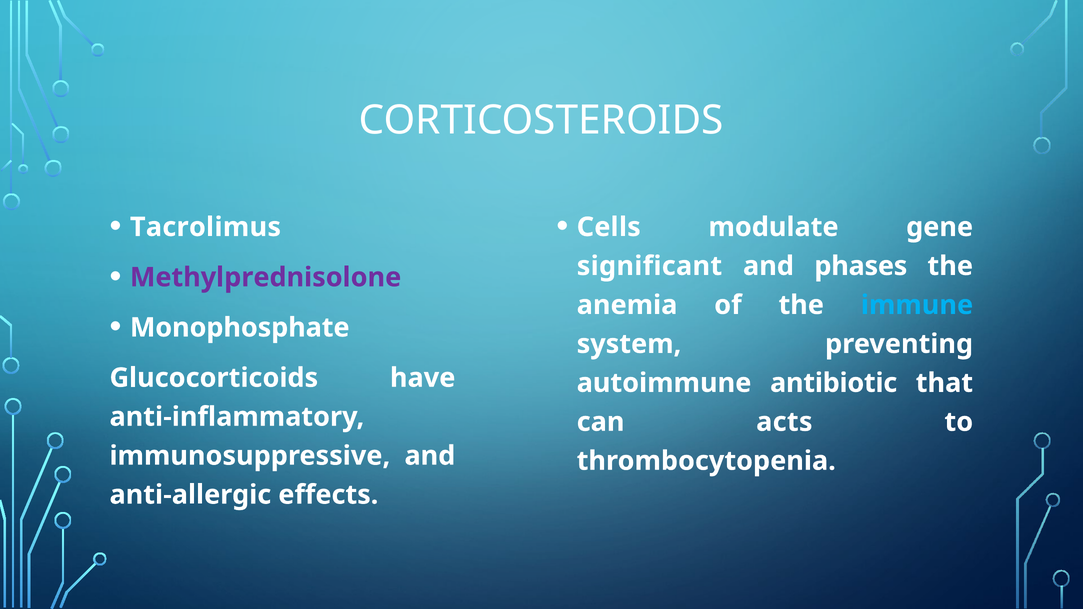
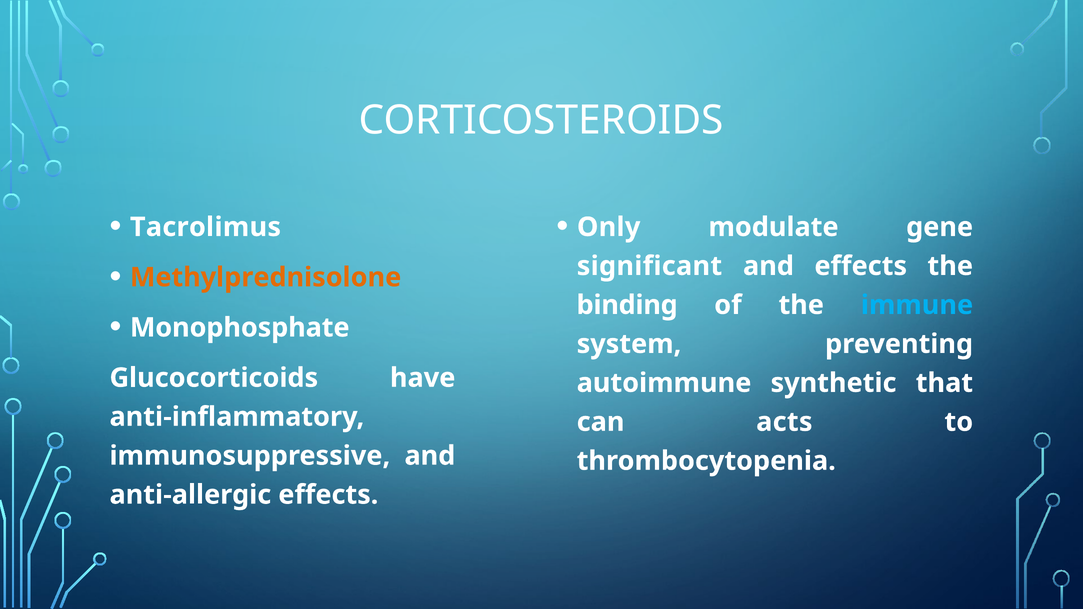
Cells: Cells -> Only (609, 227)
Methylprednisolone colour: purple -> orange (266, 277)
and phases: phases -> effects (861, 266)
anemia: anemia -> binding (627, 305)
antibiotic: antibiotic -> synthetic (834, 383)
